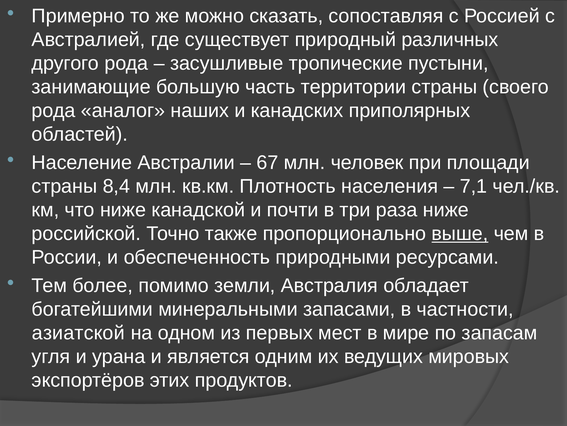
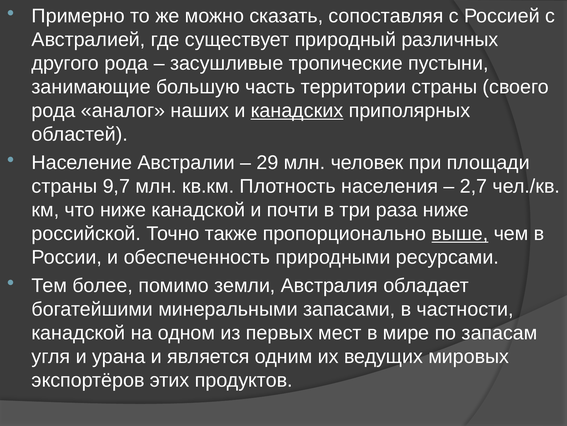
канадских underline: none -> present (297, 110)
67: 67 -> 29 (268, 162)
8,4: 8,4 -> 9,7 (116, 186)
7,1: 7,1 -> 2,7 (473, 186)
азиатской: азиатской -> канадской (78, 332)
